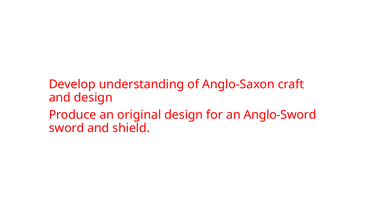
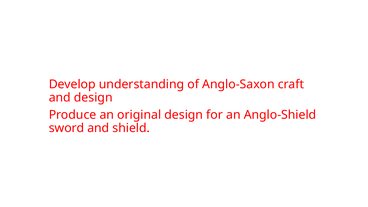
Anglo-Sword: Anglo-Sword -> Anglo-Shield (280, 115)
